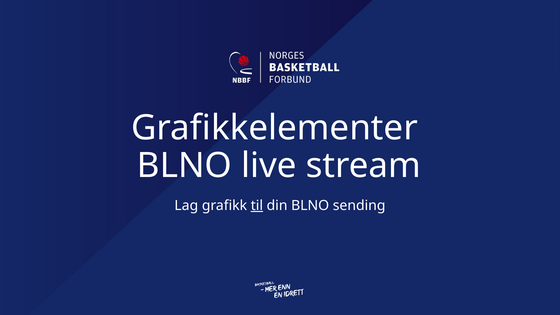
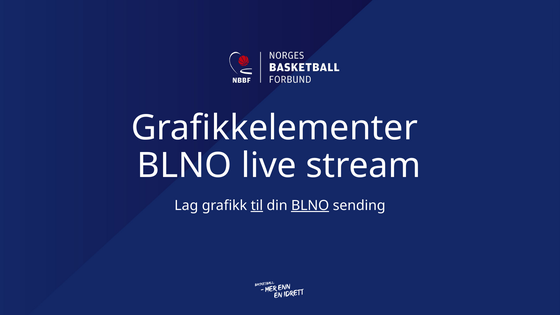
BLNO underline: none -> present (310, 205)
